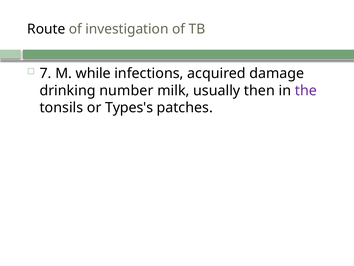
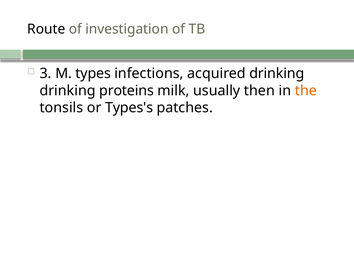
7: 7 -> 3 (46, 73)
while: while -> types (93, 73)
acquired damage: damage -> drinking (277, 73)
number: number -> proteins (127, 90)
the colour: purple -> orange (306, 90)
